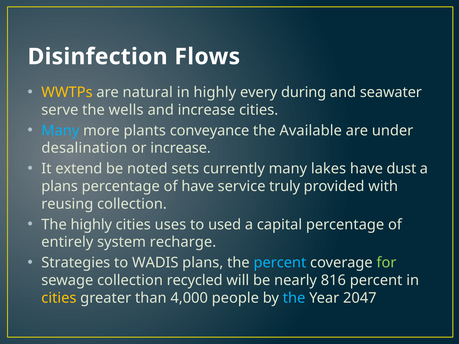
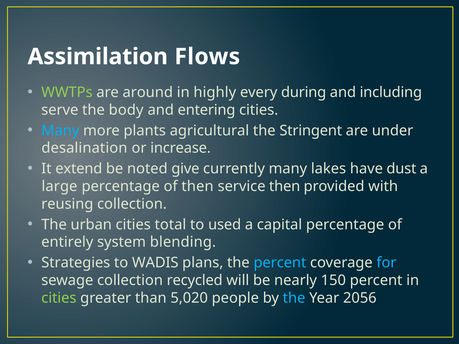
Disinfection: Disinfection -> Assimilation (98, 57)
WWTPs colour: yellow -> light green (67, 92)
natural: natural -> around (148, 92)
seawater: seawater -> including (391, 92)
wells: wells -> body (126, 110)
and increase: increase -> entering (207, 110)
conveyance: conveyance -> agricultural (209, 131)
Available: Available -> Stringent (311, 131)
sets: sets -> give (185, 169)
plans: plans -> large (59, 186)
of have: have -> then (198, 186)
service truly: truly -> then (285, 186)
The highly: highly -> urban (91, 225)
uses: uses -> total (170, 225)
recharge: recharge -> blending (183, 242)
for colour: light green -> light blue (386, 263)
816: 816 -> 150 (333, 280)
cities colour: yellow -> light green (59, 298)
4,000: 4,000 -> 5,020 (189, 298)
2047: 2047 -> 2056 (360, 298)
